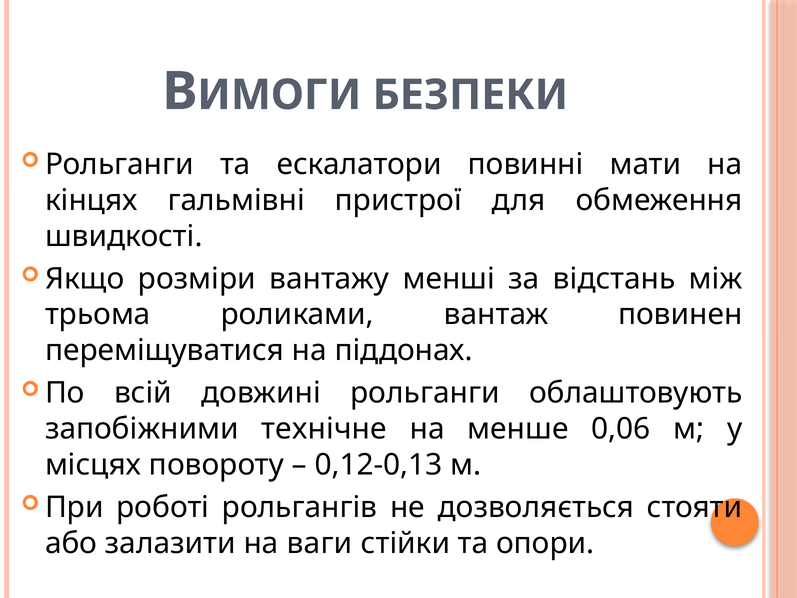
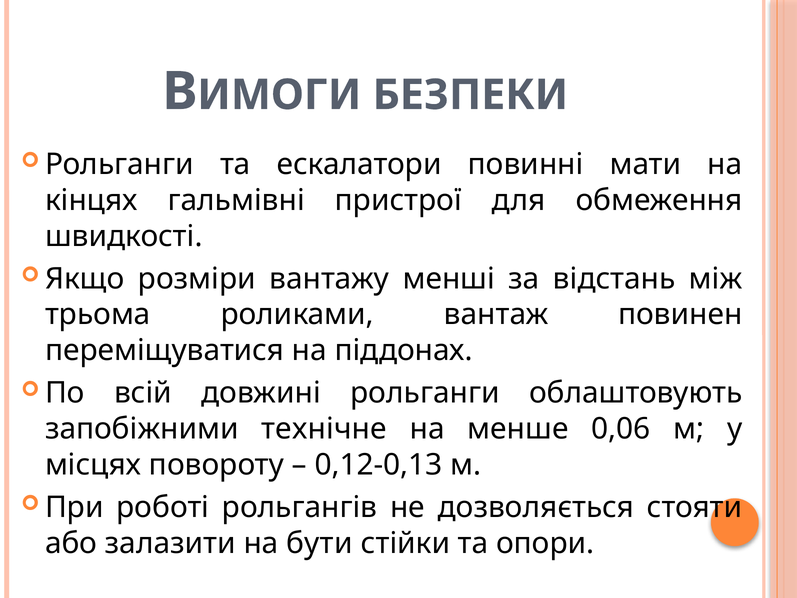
ваги: ваги -> бути (320, 543)
